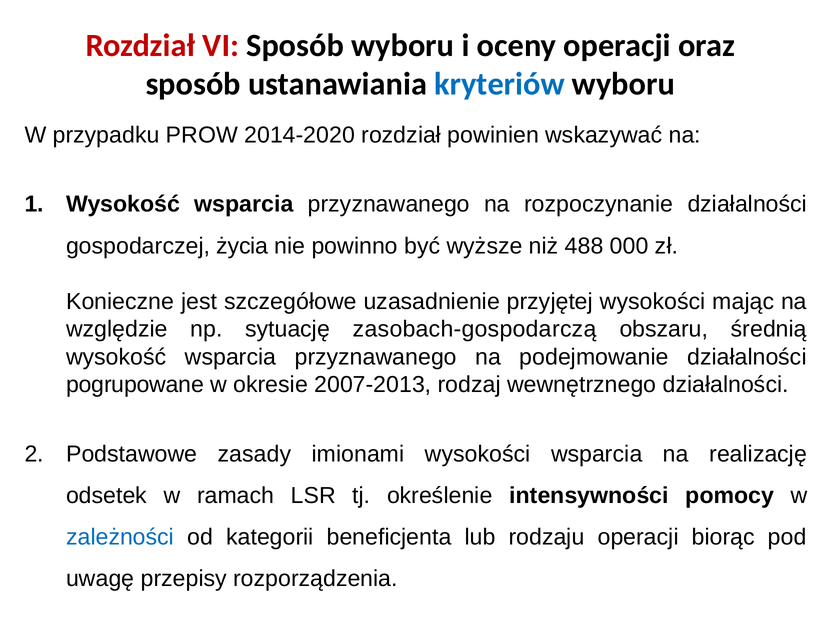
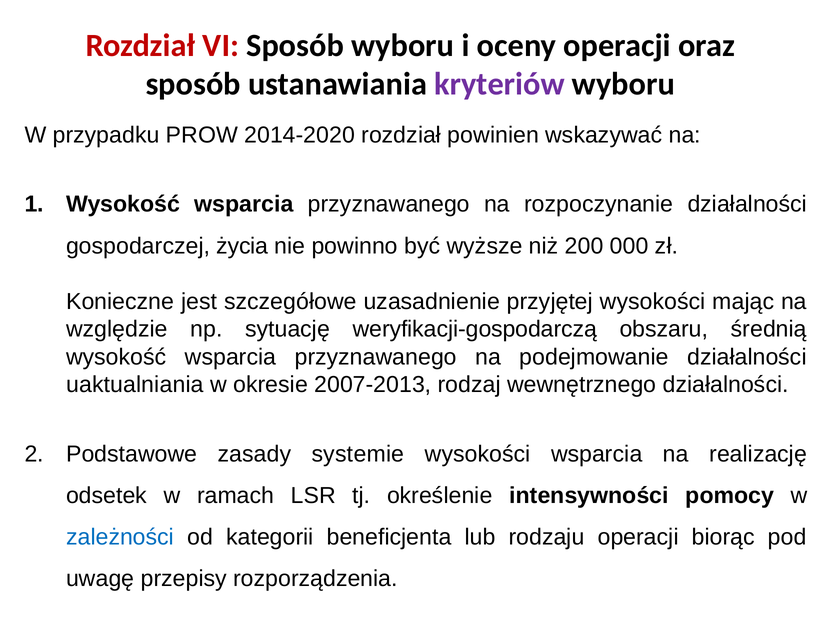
kryteriów colour: blue -> purple (499, 84)
488: 488 -> 200 (584, 246)
zasobach-gospodarczą: zasobach-gospodarczą -> weryfikacji-gospodarczą (475, 329)
pogrupowane: pogrupowane -> uaktualniania (135, 385)
imionami: imionami -> systemie (358, 454)
